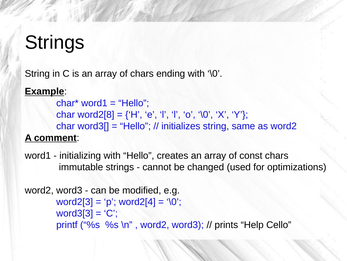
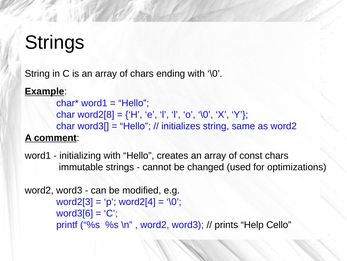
word3[3: word3[3 -> word3[6 (75, 213)
